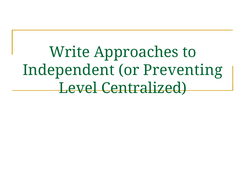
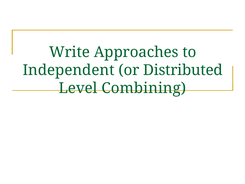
Preventing: Preventing -> Distributed (183, 70)
Centralized: Centralized -> Combining (144, 88)
